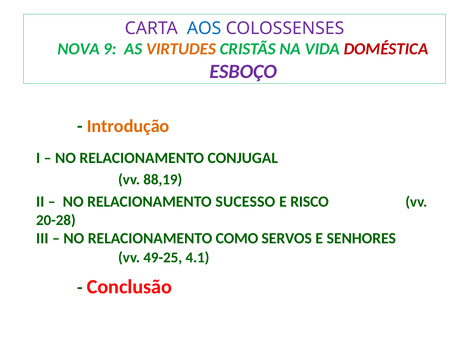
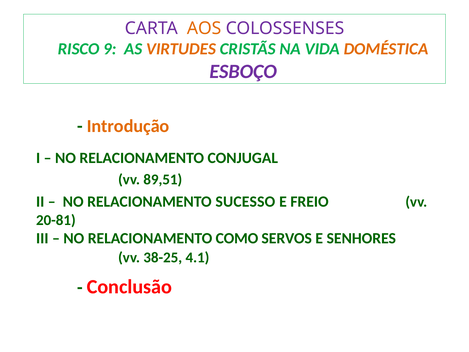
AOS colour: blue -> orange (204, 28)
NOVA: NOVA -> RISCO (79, 49)
DOMÉSTICA colour: red -> orange (386, 49)
88,19: 88,19 -> 89,51 (163, 180)
RISCO: RISCO -> FREIO (309, 202)
20-28: 20-28 -> 20-81 (56, 220)
49-25: 49-25 -> 38-25 (163, 257)
